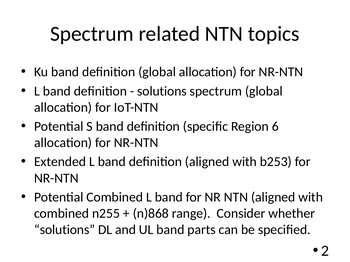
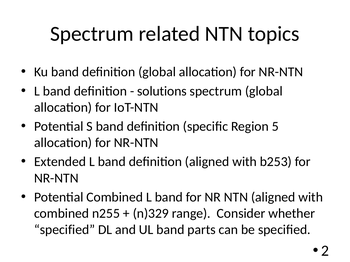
6: 6 -> 5 (275, 127)
n)868: n)868 -> n)329 (151, 214)
solutions: solutions -> specified (65, 230)
